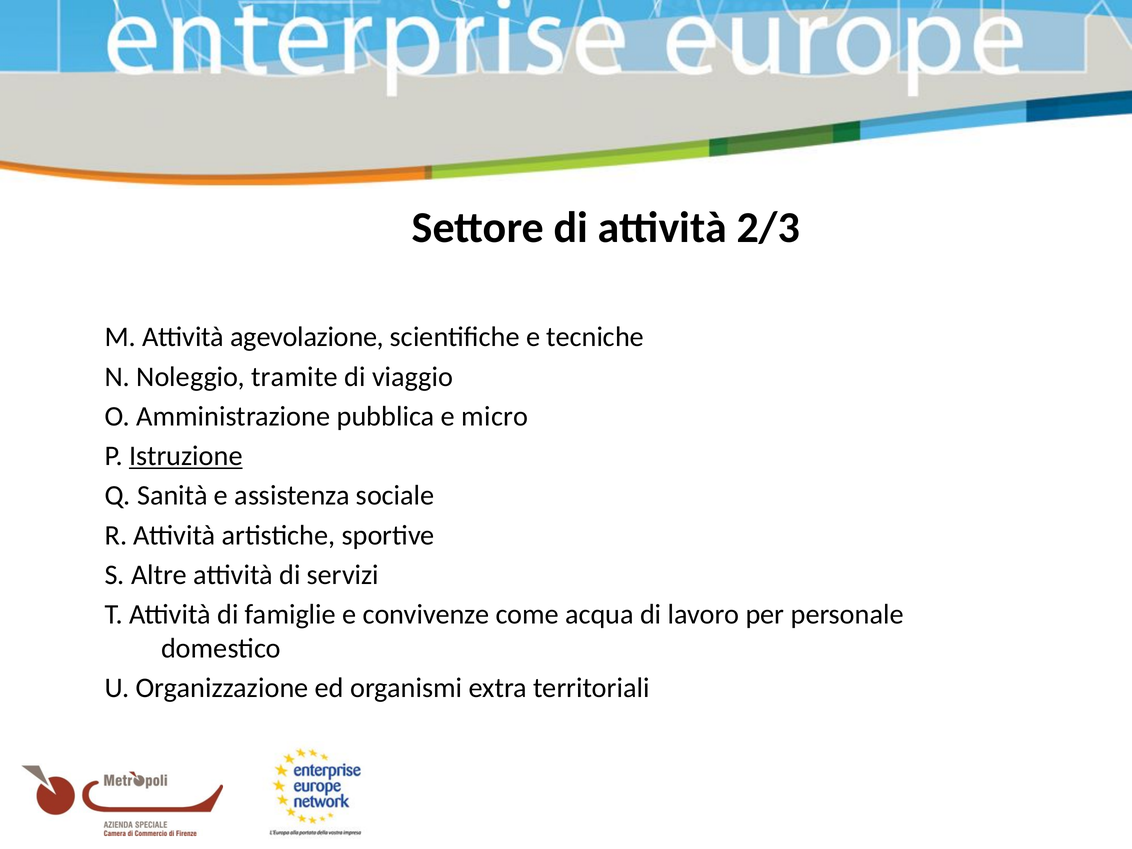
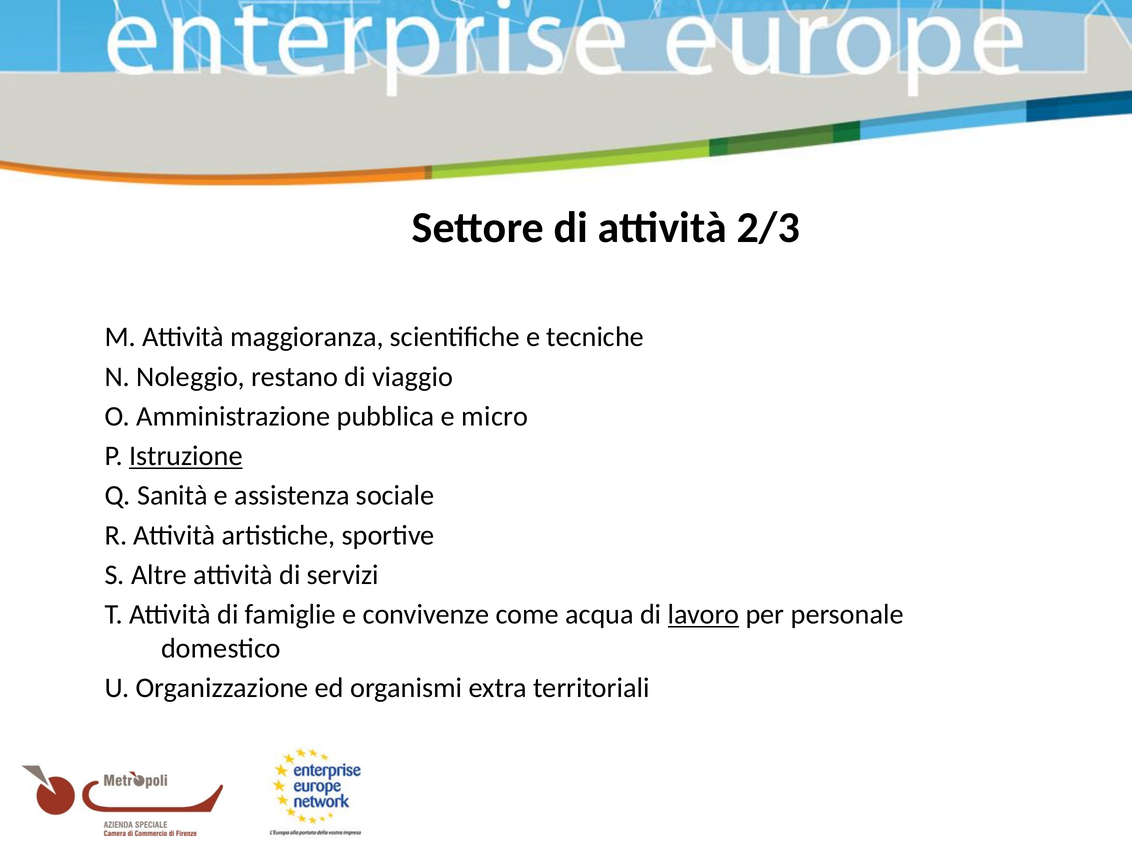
agevolazione: agevolazione -> maggioranza (307, 337)
tramite: tramite -> restano (295, 377)
lavoro underline: none -> present (704, 614)
